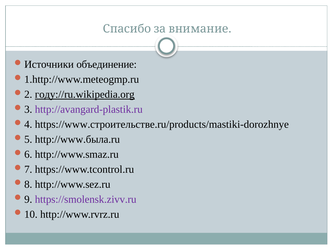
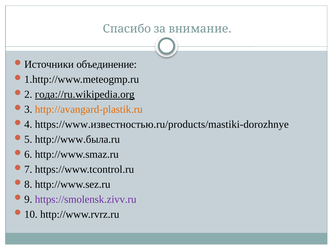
году://ru.wikipedia.org: году://ru.wikipedia.org -> года://ru.wikipedia.org (85, 94)
http://avangard-plastik.ru colour: purple -> orange (89, 109)
https://www.строительстве.ru/products/mastiki-dorozhnye: https://www.строительстве.ru/products/mastiki-dorozhnye -> https://www.известностью.ru/products/mastiki-dorozhnye (162, 124)
